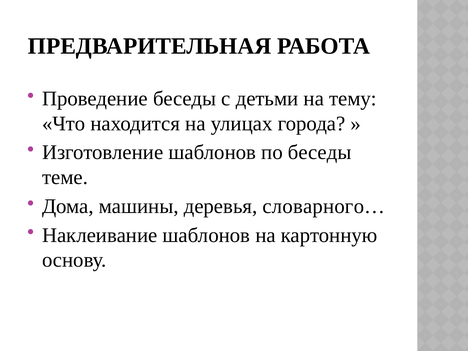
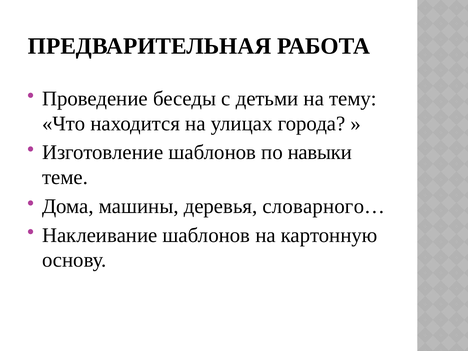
по беседы: беседы -> навыки (320, 152)
